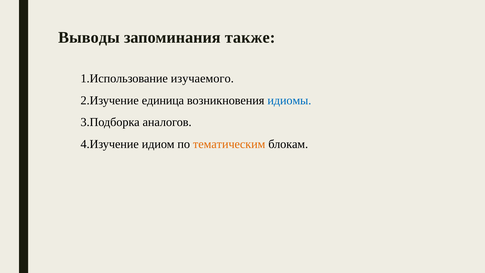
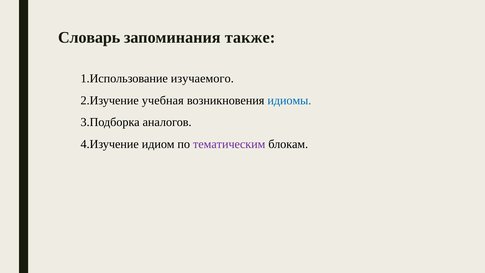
Выводы: Выводы -> Словарь (89, 38)
единица: единица -> учебная (163, 100)
тематическим colour: orange -> purple (229, 144)
